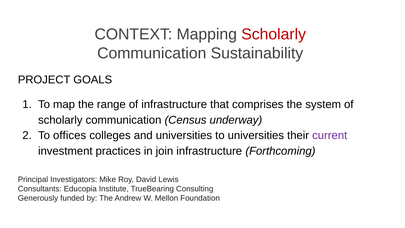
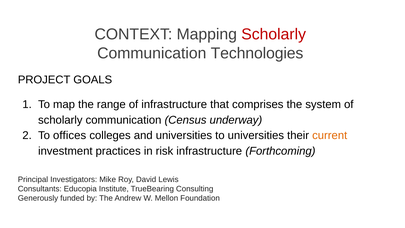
Sustainability: Sustainability -> Technologies (257, 53)
current colour: purple -> orange (330, 135)
join: join -> risk (164, 151)
